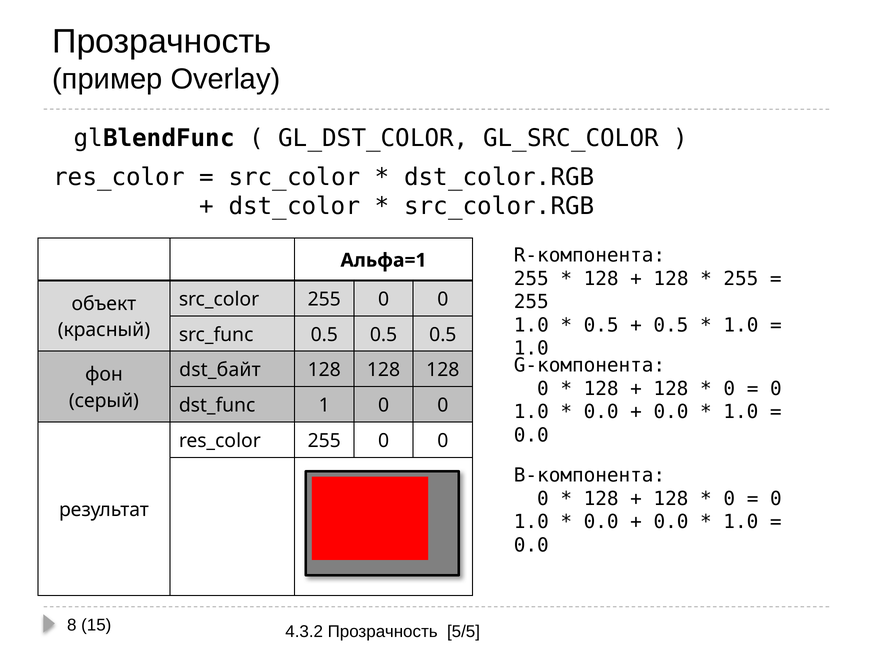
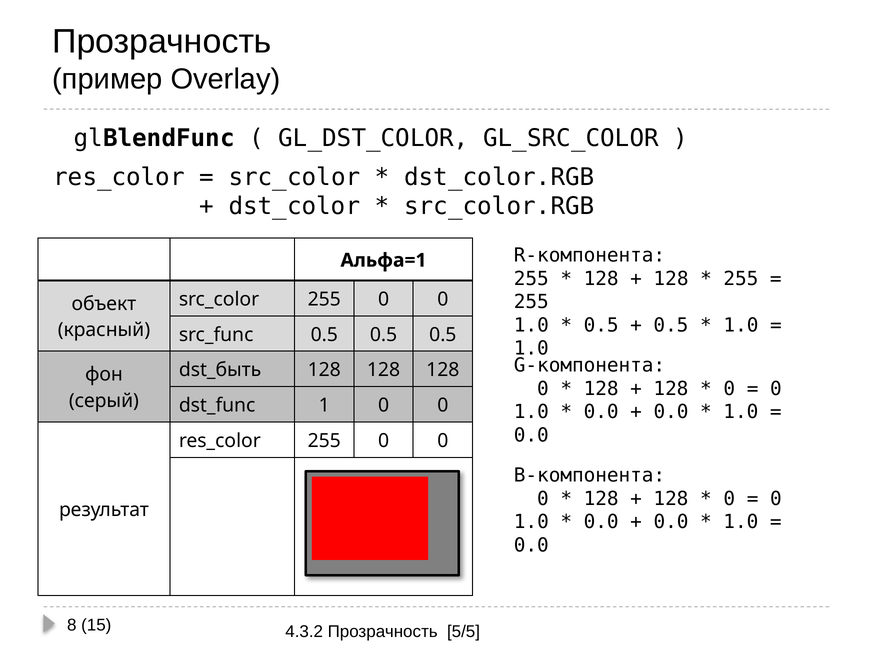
dst_байт: dst_байт -> dst_быть (220, 370)
